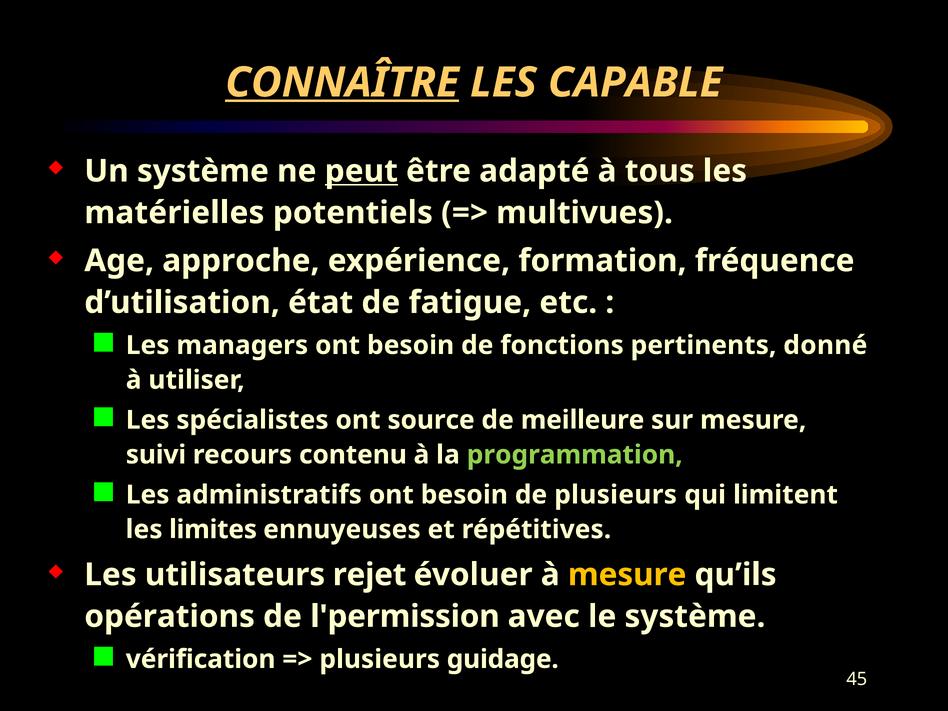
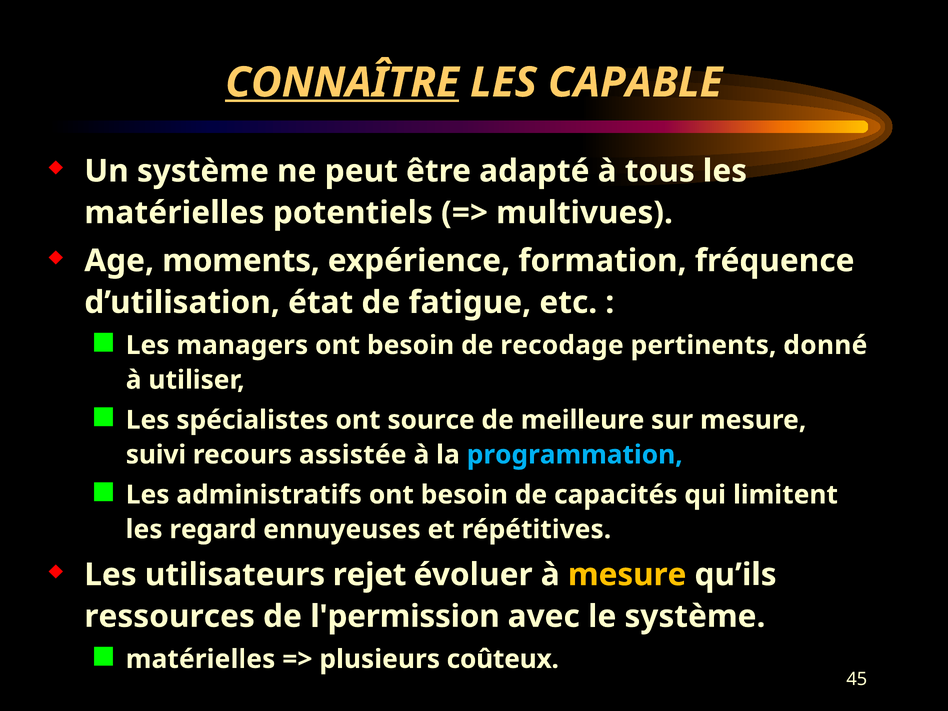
peut underline: present -> none (361, 171)
approche: approche -> moments (241, 261)
fonctions: fonctions -> recodage (562, 345)
contenu: contenu -> assistée (353, 455)
programmation colour: light green -> light blue (575, 455)
de plusieurs: plusieurs -> capacités (616, 495)
limites: limites -> regard (213, 530)
opérations: opérations -> ressources (170, 616)
vérification: vérification -> matérielles (201, 659)
guidage: guidage -> coûteux (503, 659)
